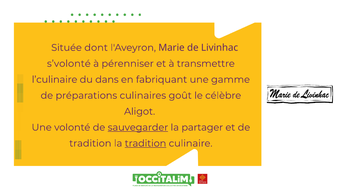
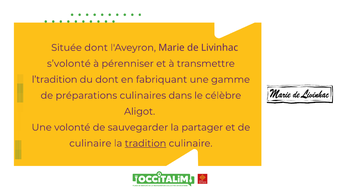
l’culinaire: l’culinaire -> l’tradition (55, 80)
du dans: dans -> dont (107, 80)
goût: goût -> dans (180, 96)
sauvegarder underline: present -> none (138, 128)
tradition: tradition -> culinaire (90, 144)
